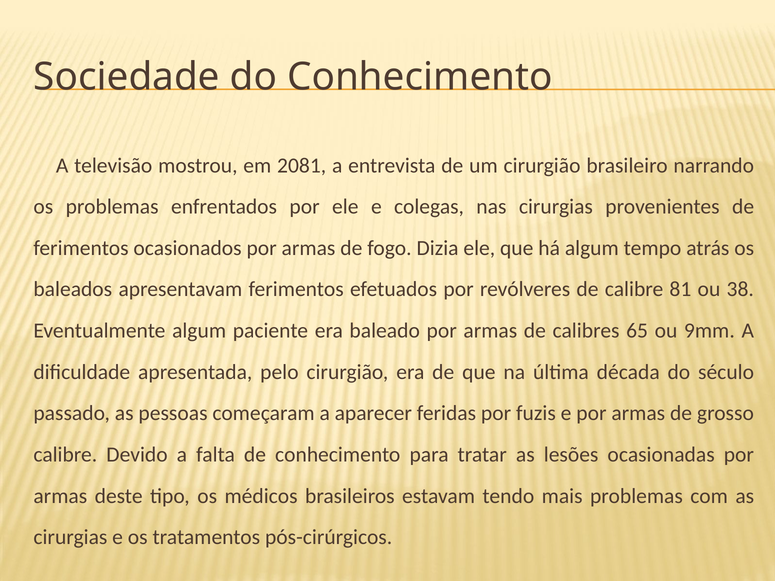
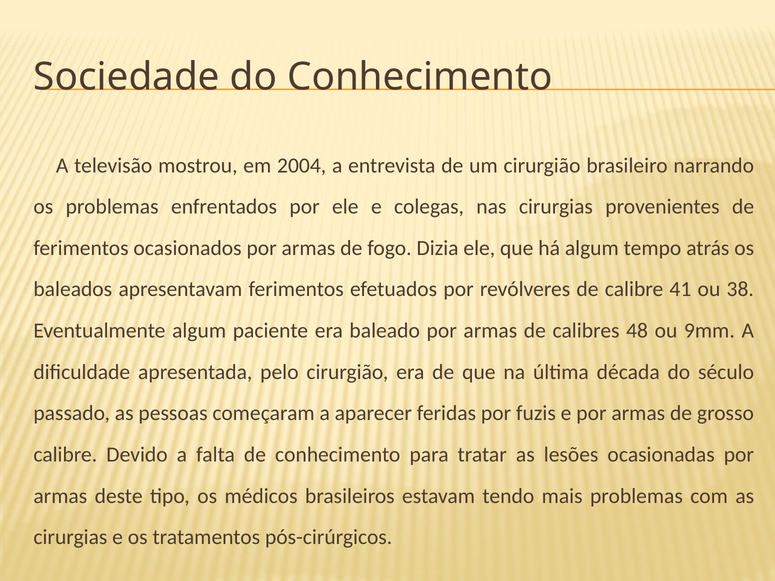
2081: 2081 -> 2004 (302, 165)
81: 81 -> 41 (680, 289)
65: 65 -> 48 (637, 331)
